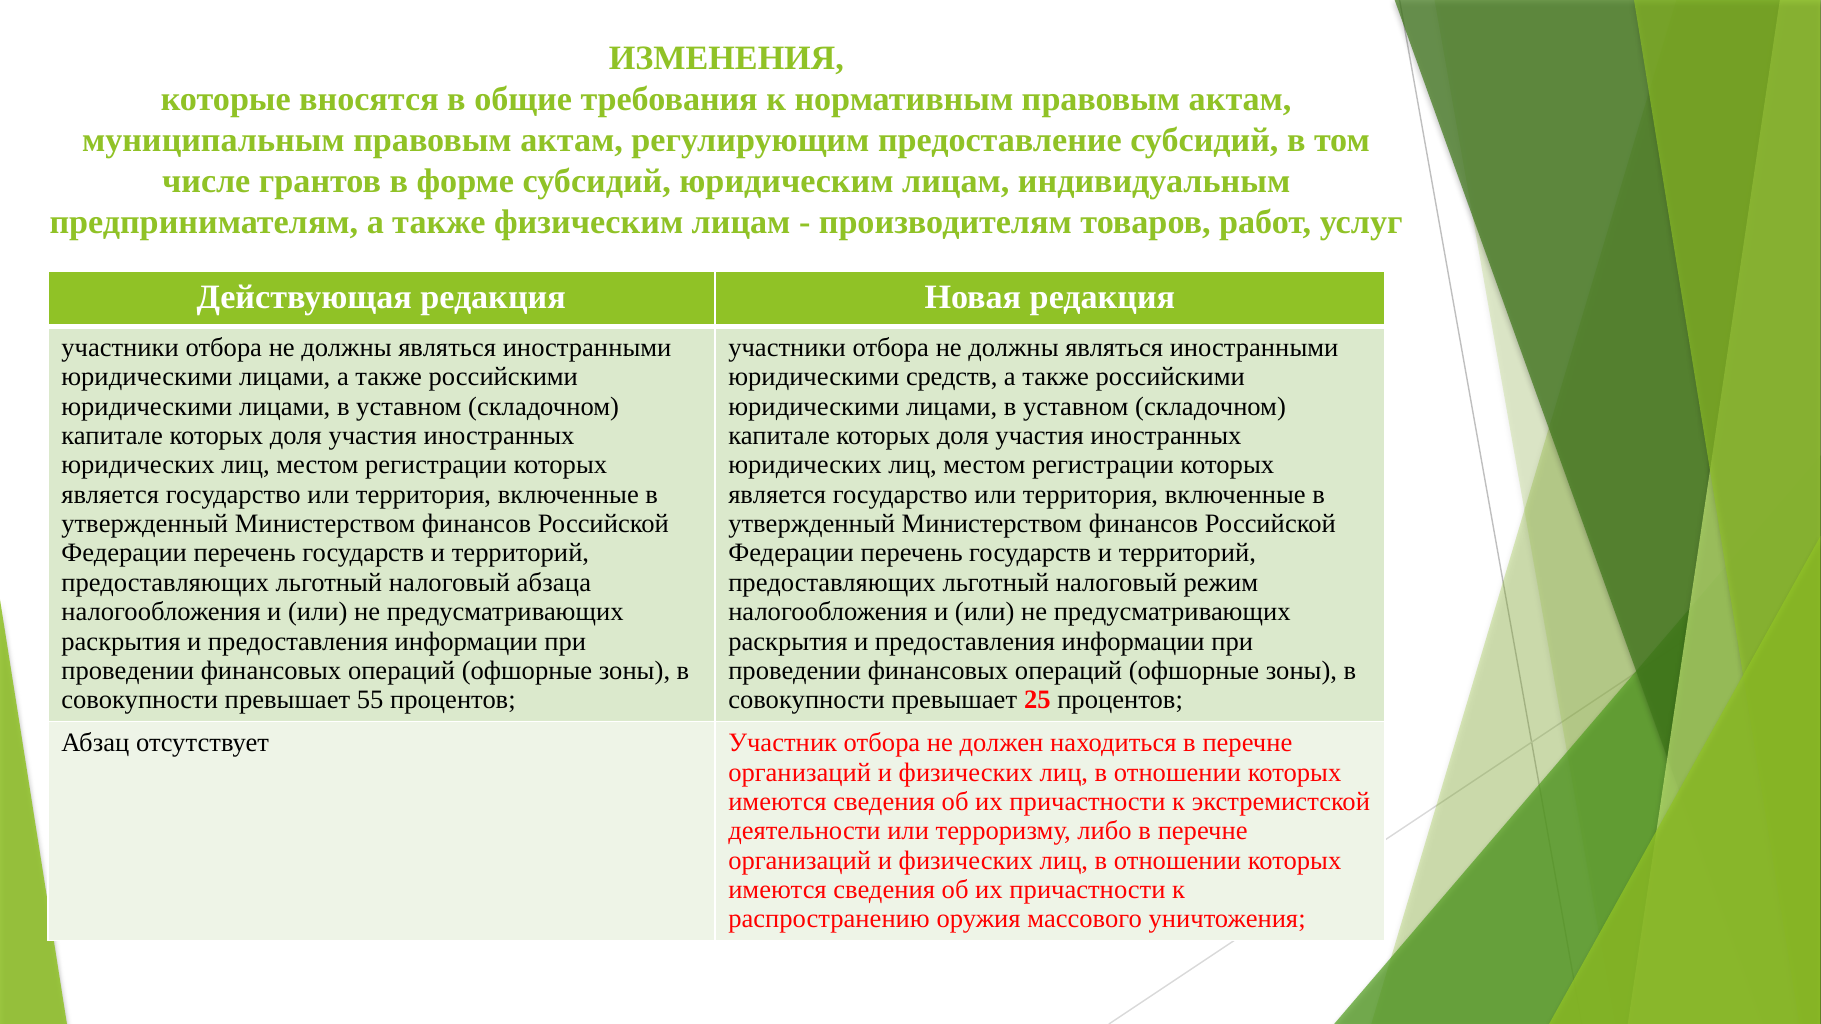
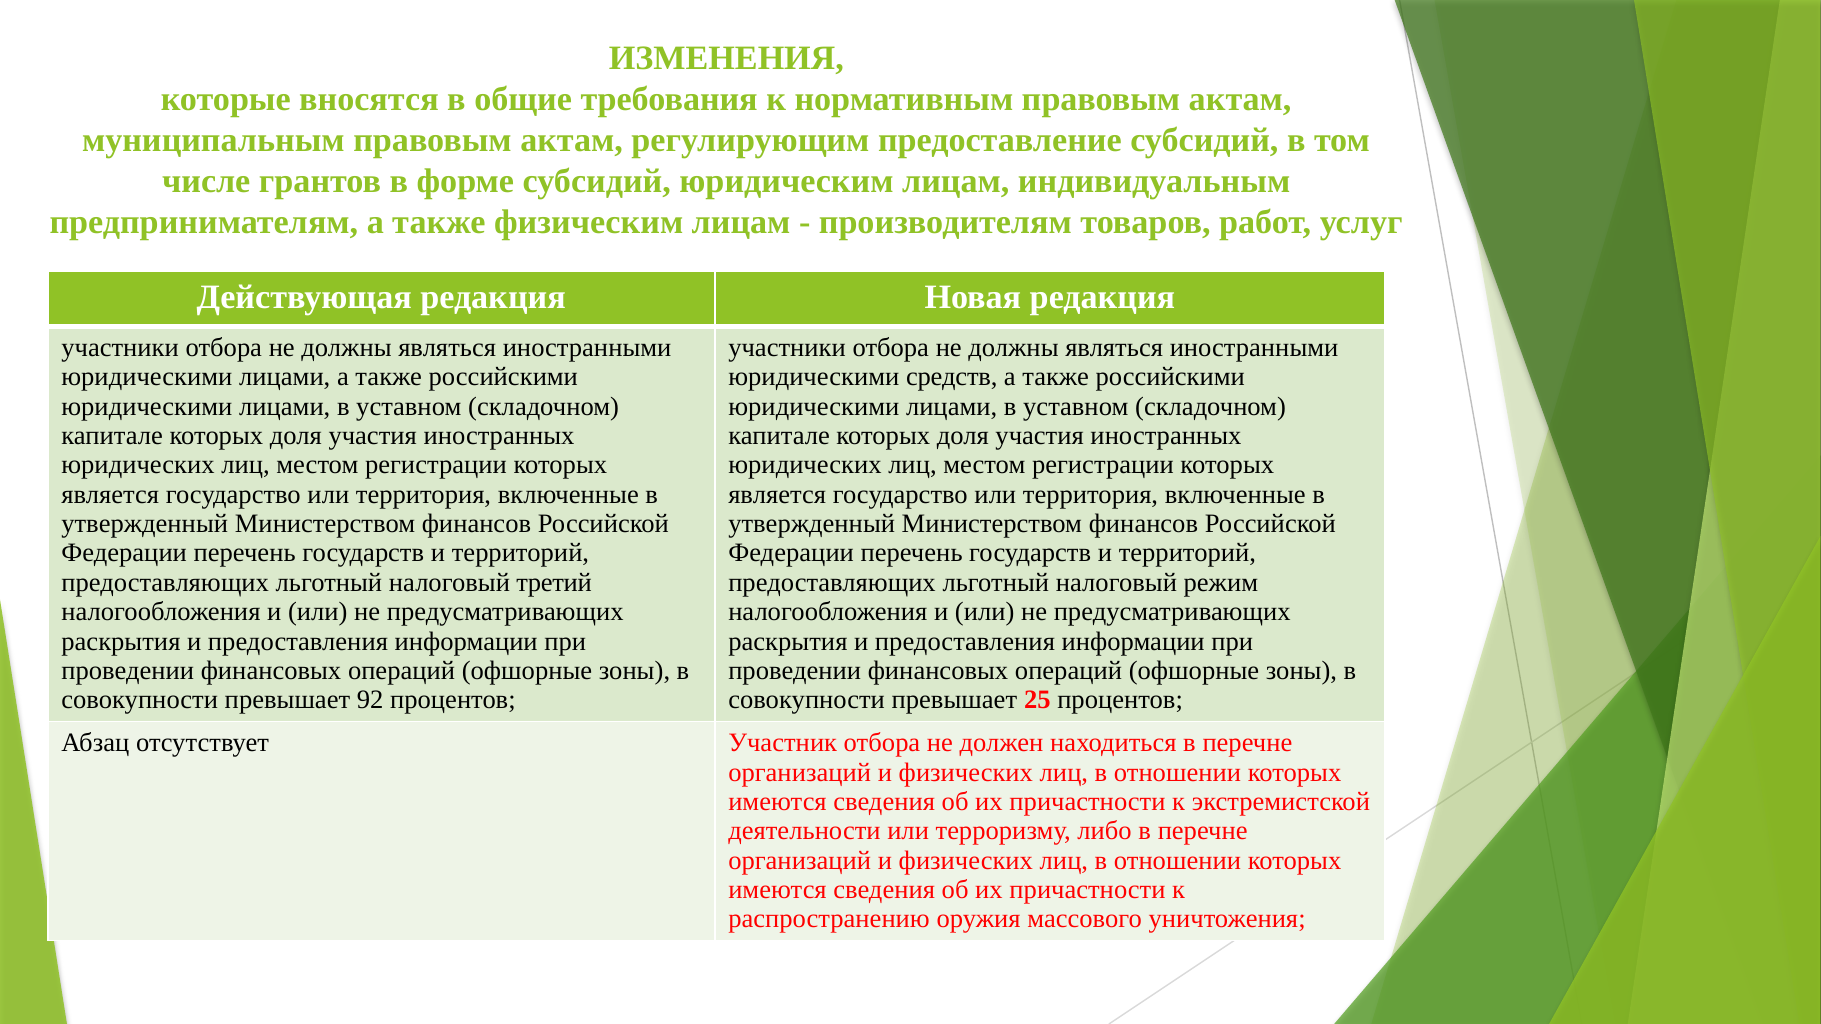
абзаца: абзаца -> третий (554, 583)
55: 55 -> 92 (370, 700)
